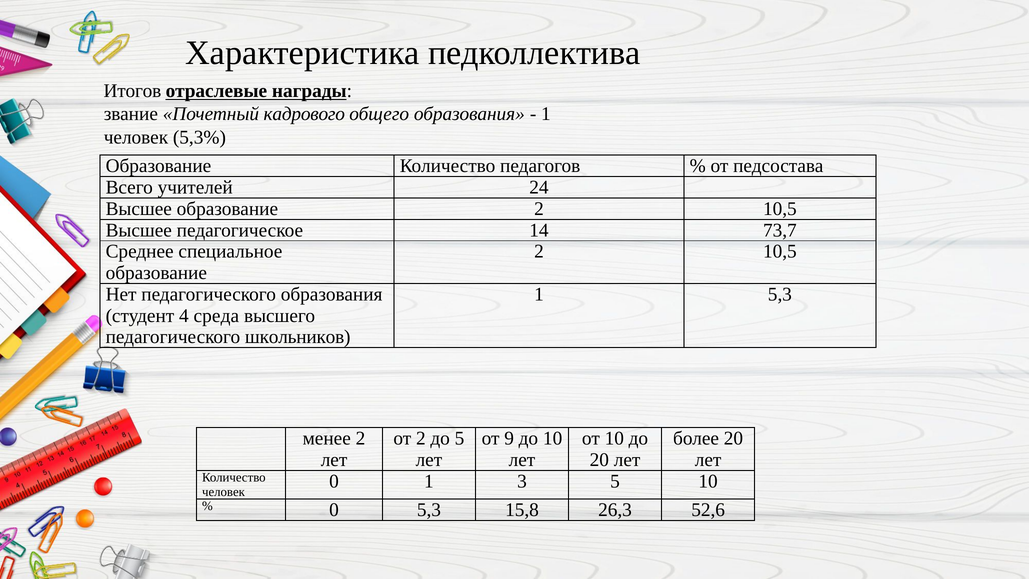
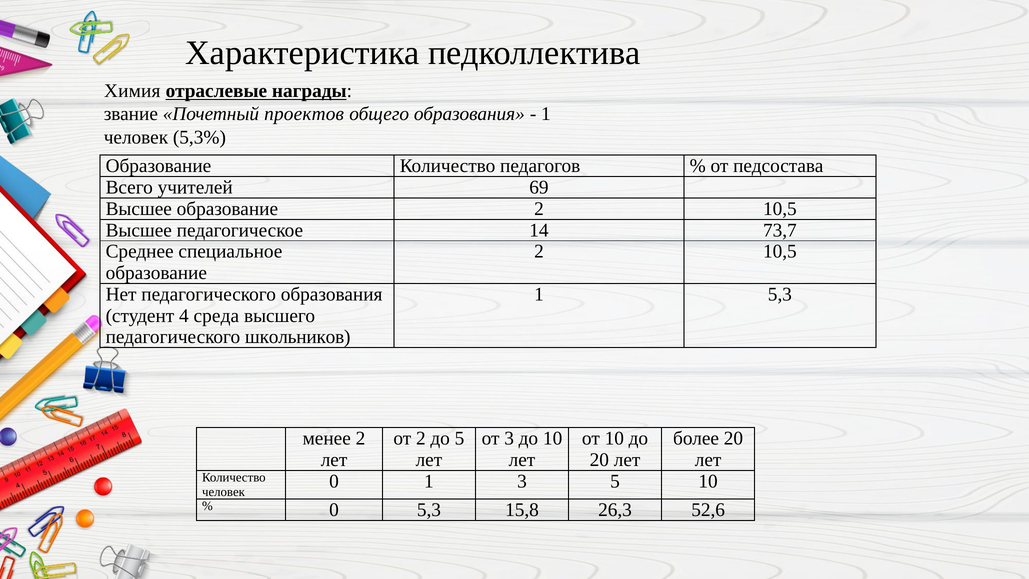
Итогов: Итогов -> Химия (132, 91)
кадрового: кадрового -> проектов (304, 114)
24: 24 -> 69 (539, 187)
от 9: 9 -> 3 (509, 438)
